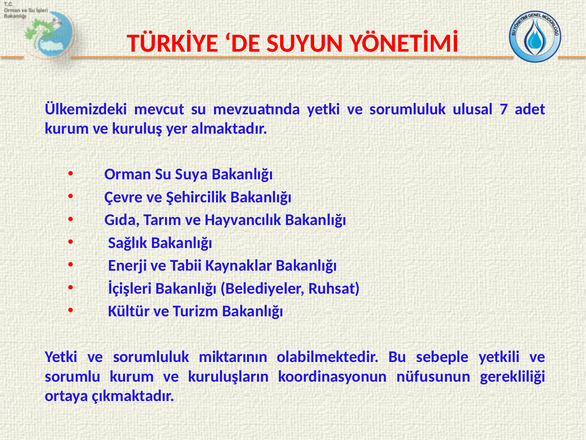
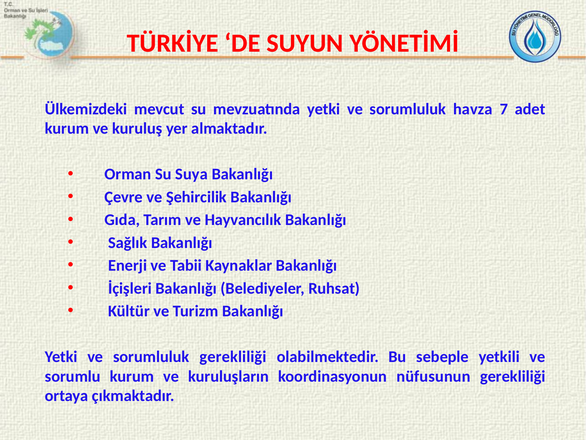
ulusal: ulusal -> havza (473, 109)
sorumluluk miktarının: miktarının -> gerekliliği (233, 356)
